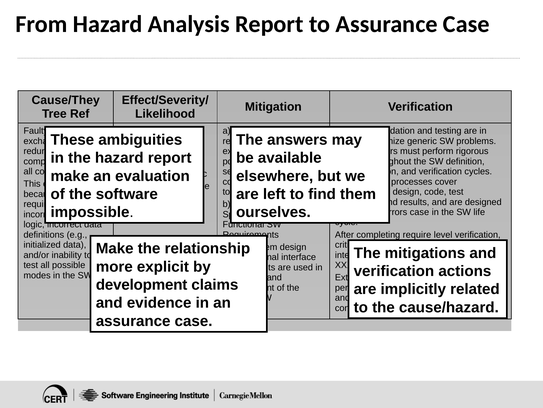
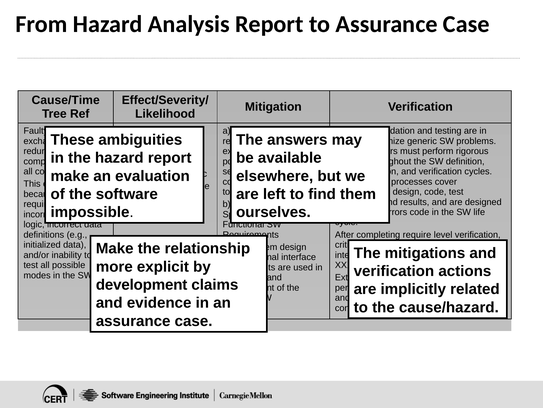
Cause/They: Cause/They -> Cause/Time (66, 100)
case: case -> code (420, 212)
